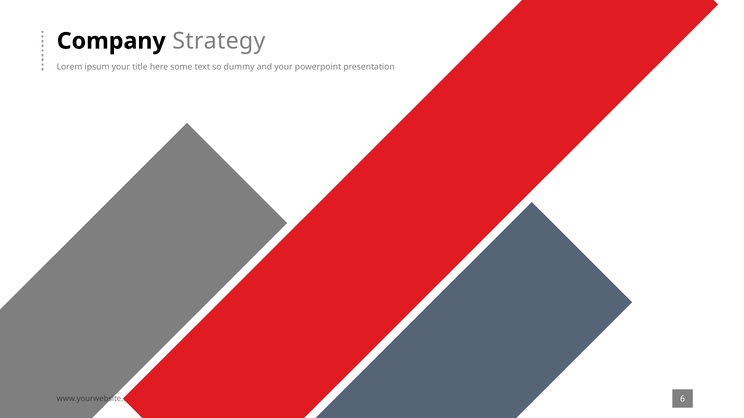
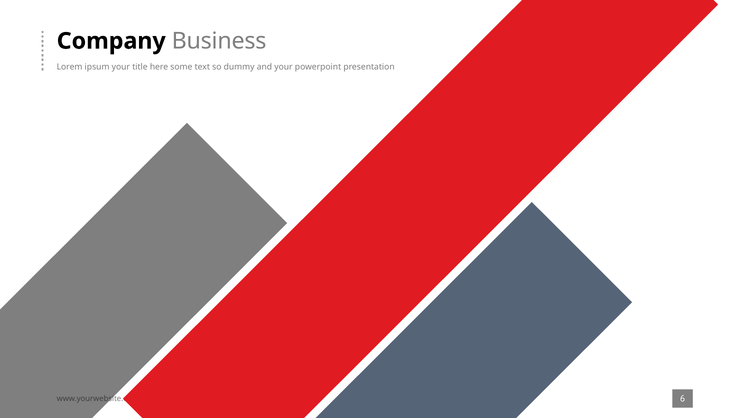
Strategy: Strategy -> Business (219, 41)
